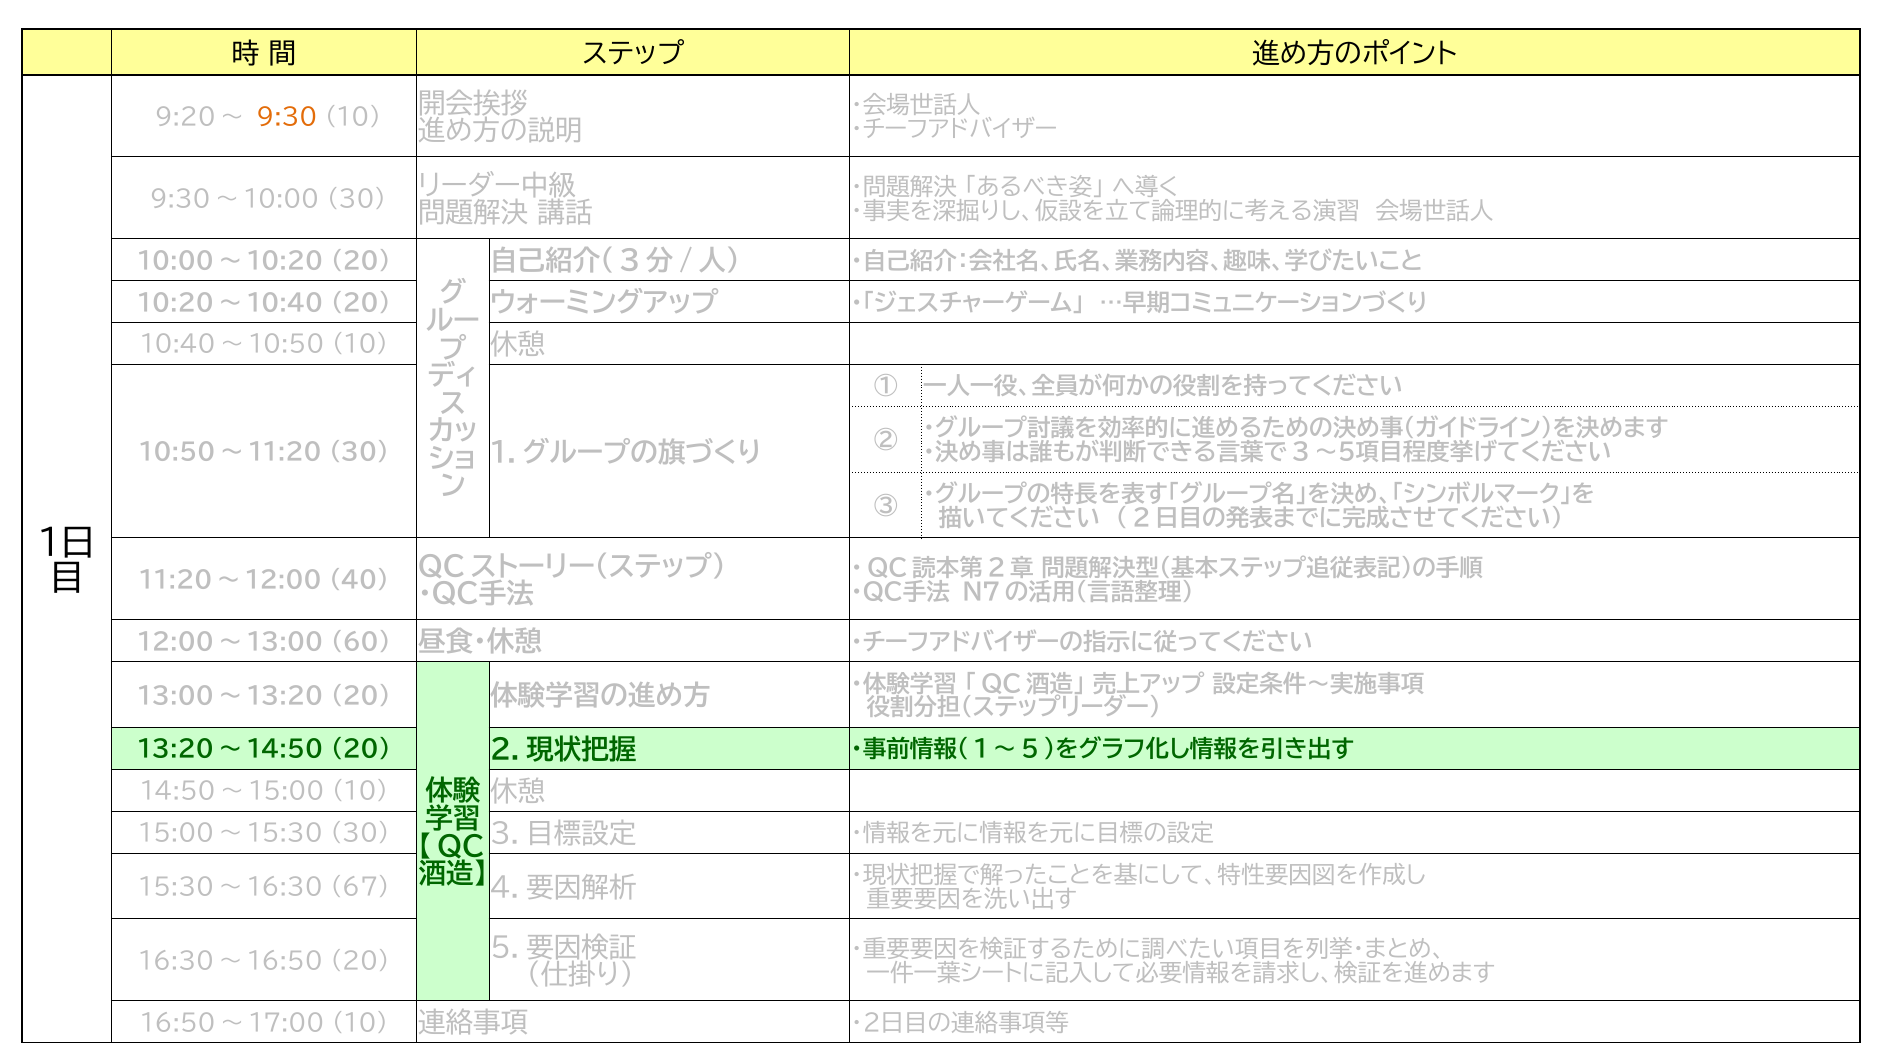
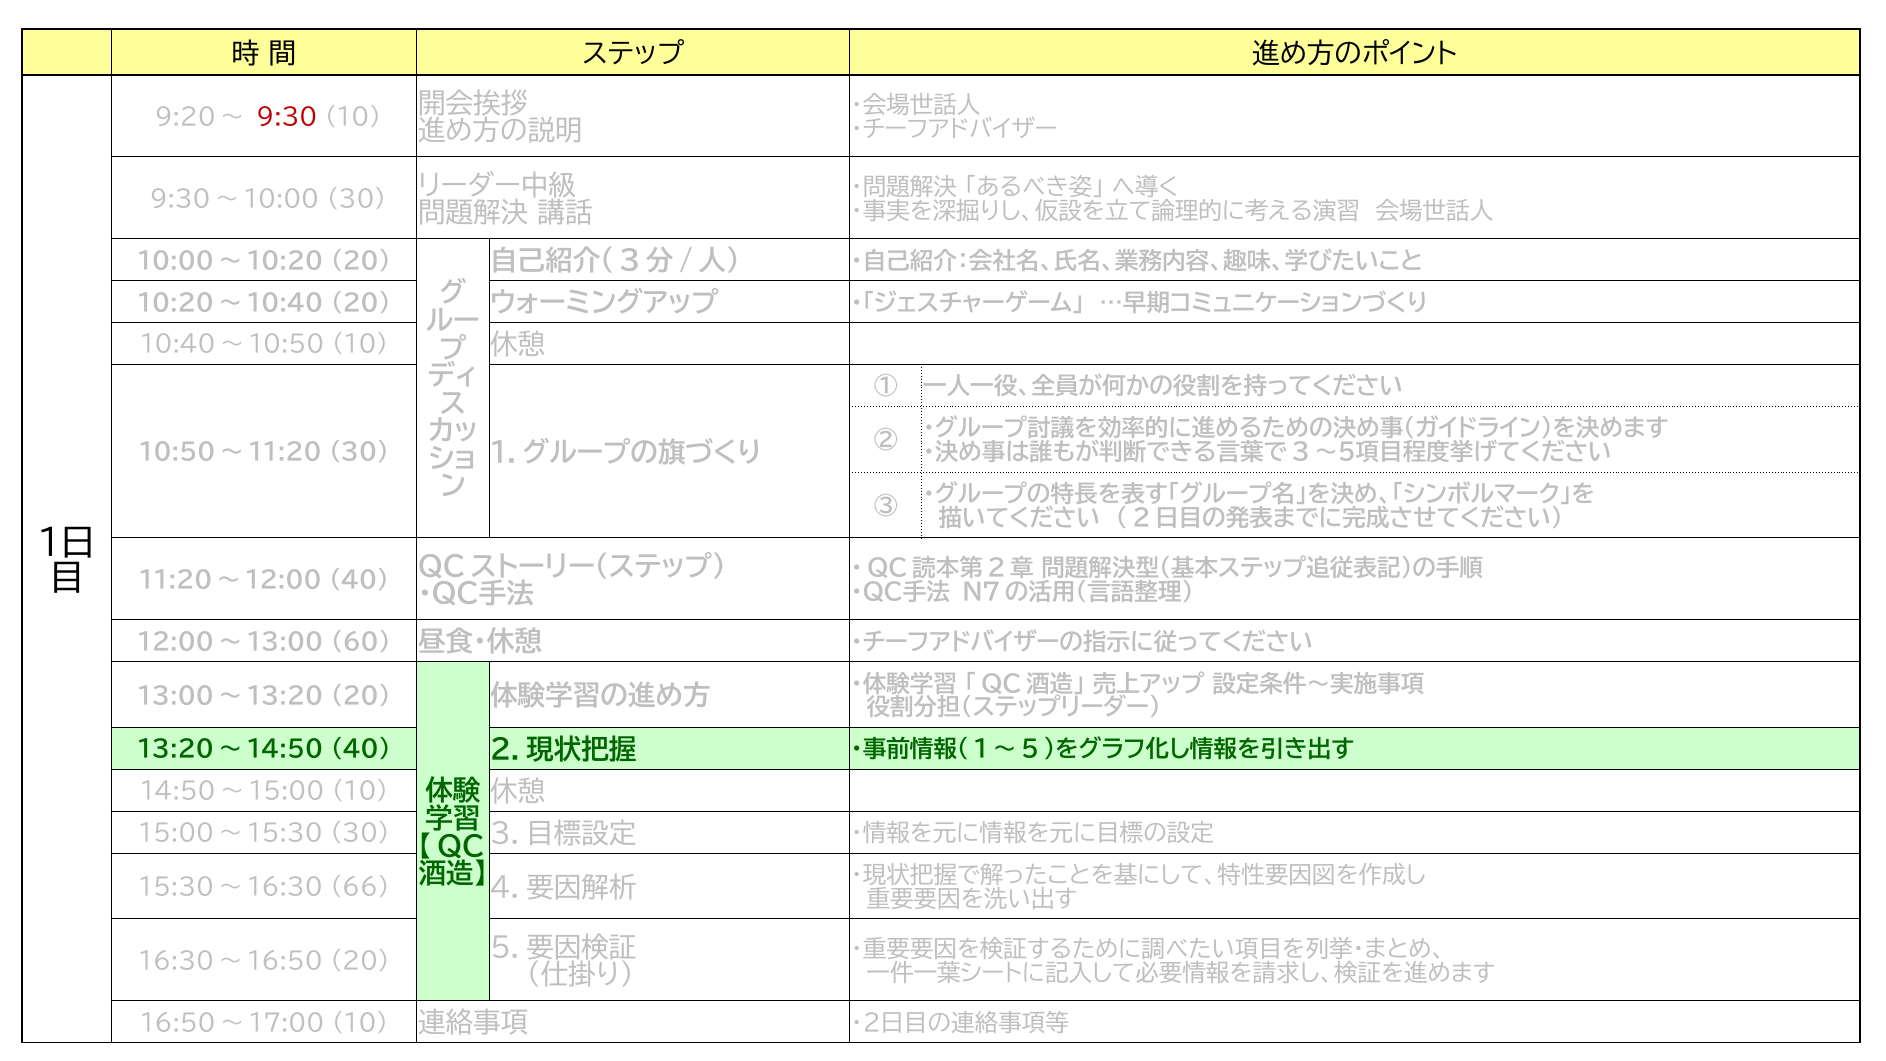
9:30 colour: orange -> red (287, 118)
13:20～14:50 20: 20 -> 40 (361, 750)
67: 67 -> 66 (360, 888)
